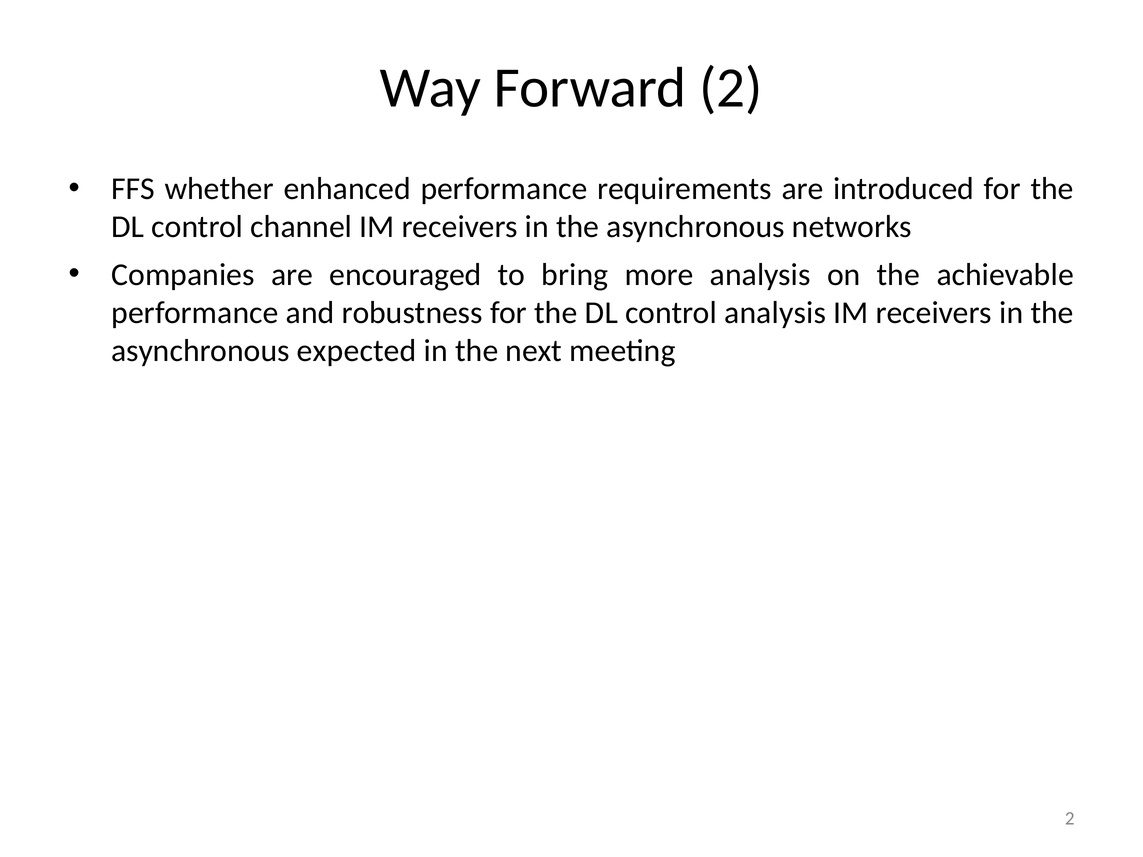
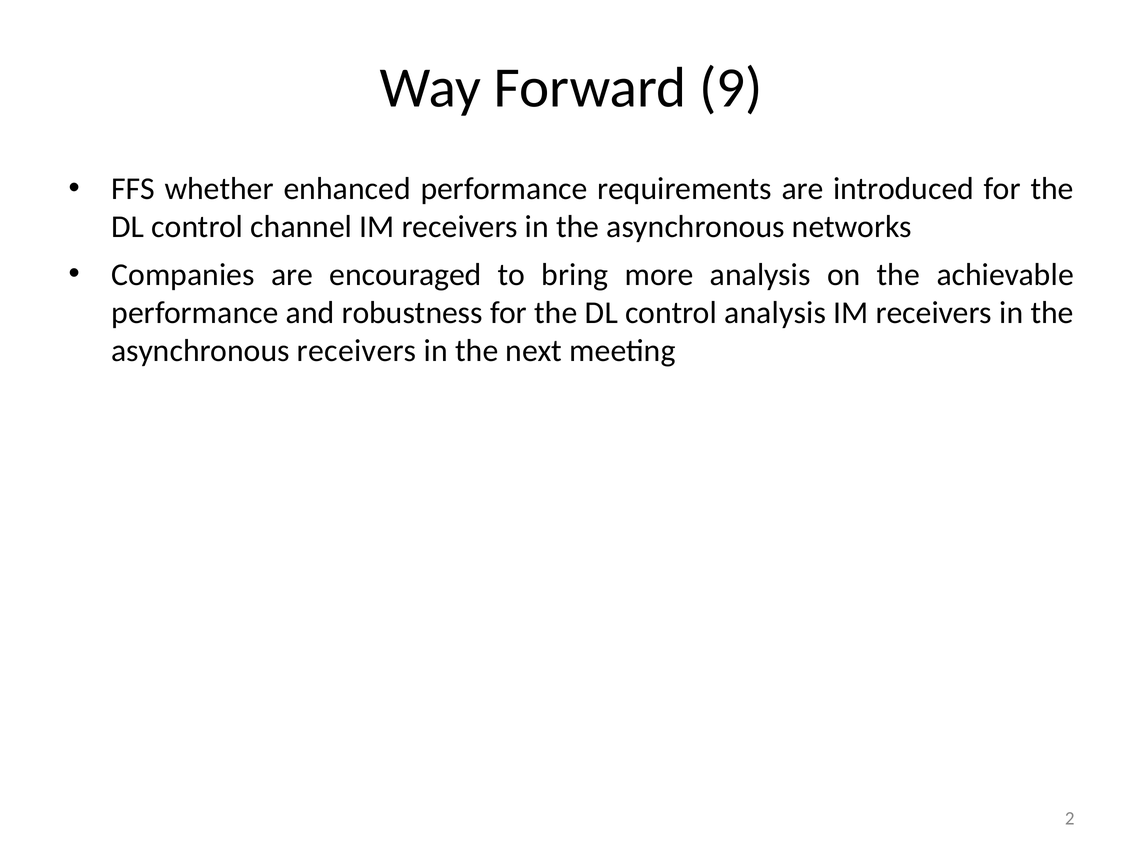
Forward 2: 2 -> 9 (731, 88)
asynchronous expected: expected -> receivers (357, 351)
